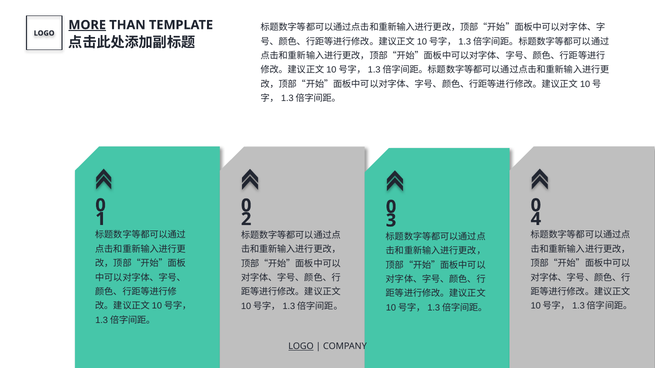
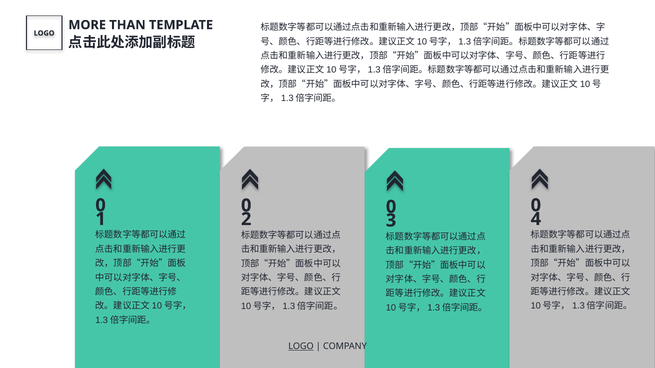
MORE underline: present -> none (87, 25)
